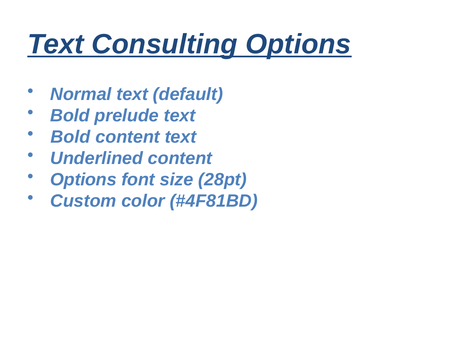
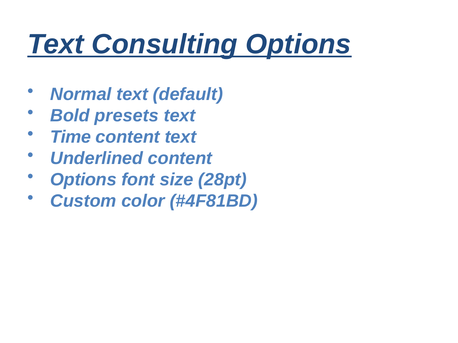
prelude: prelude -> presets (127, 116)
Bold: Bold -> Time (71, 137)
